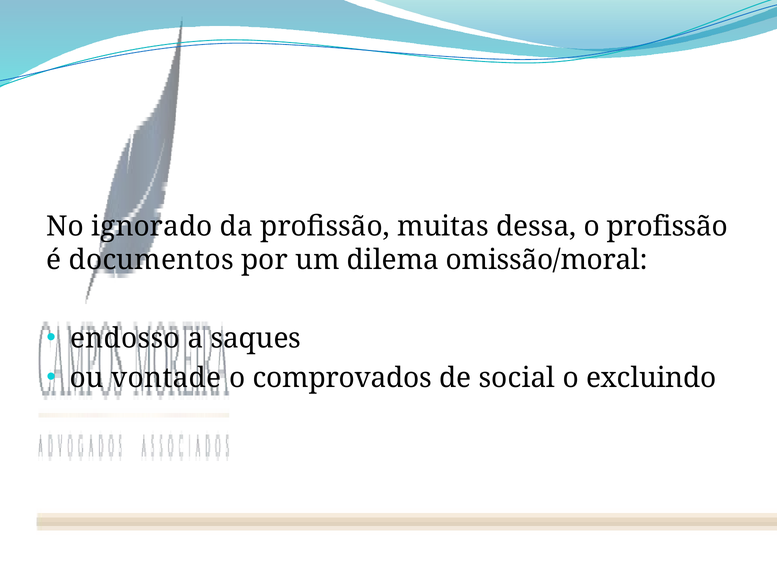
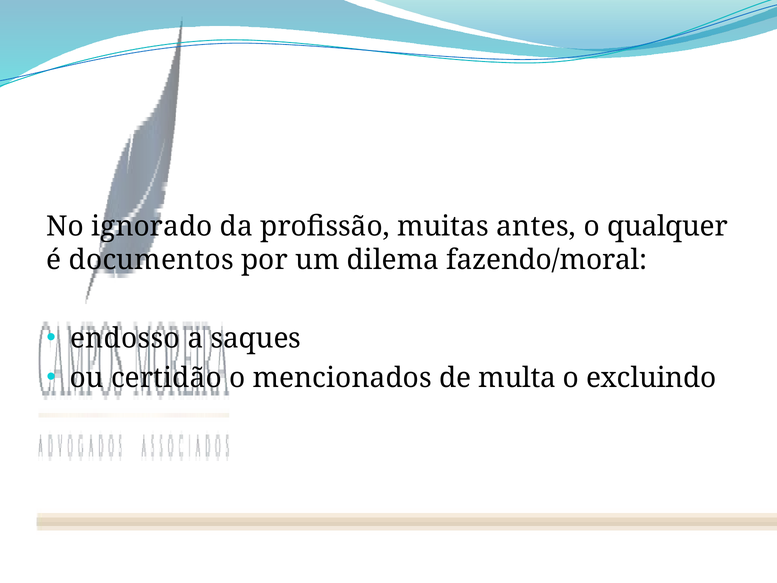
dessa: dessa -> antes (536, 226)
o profissão: profissão -> qualquer (667, 226)
omissão/moral: omissão/moral -> fazendo/moral (547, 260)
vontade: vontade -> certidão (166, 378)
comprovados: comprovados -> mencionados (342, 378)
social: social -> multa (517, 378)
